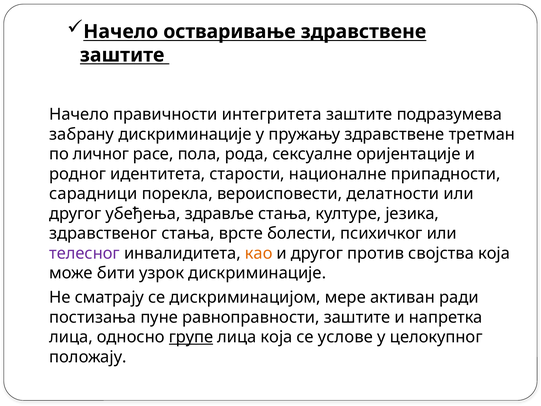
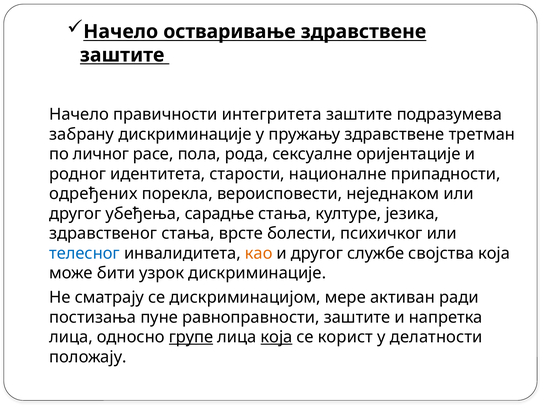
сарадници: сарадници -> одређених (93, 194)
делатности: делатности -> неједнаком (393, 194)
здравље: здравље -> сарадње (219, 214)
телесног colour: purple -> blue (85, 253)
против: против -> службе (376, 253)
која underline: none -> present (277, 337)
услове: услове -> корист (345, 337)
целокупног: целокупног -> делатности (436, 337)
